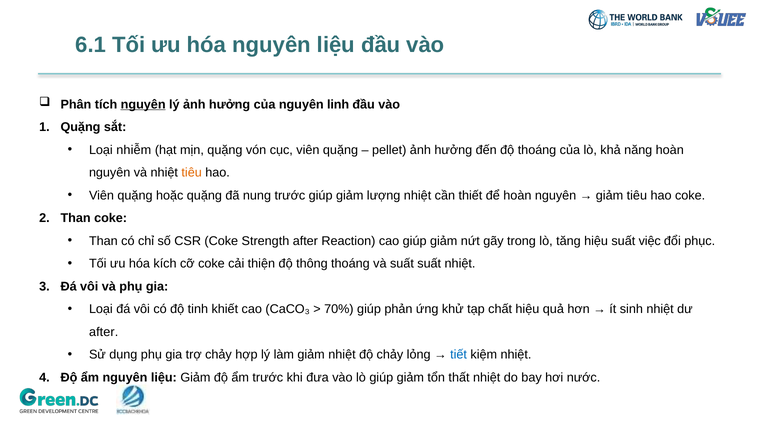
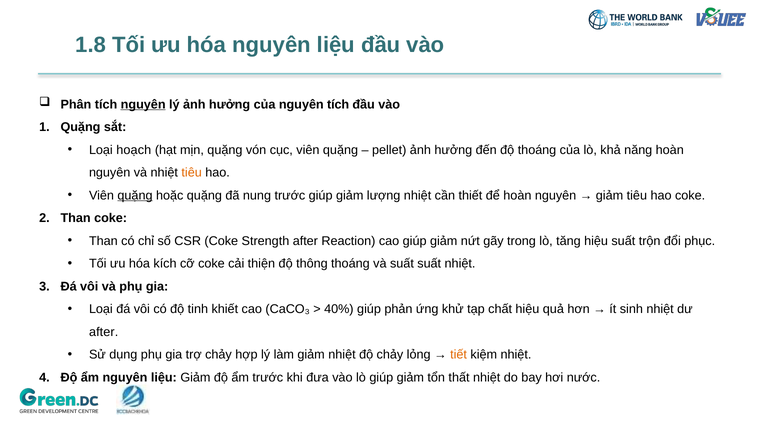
6.1: 6.1 -> 1.8 (91, 45)
nguyên linh: linh -> tích (338, 104)
nhiễm: nhiễm -> hoạch (134, 150)
quặng underline: none -> present (135, 195)
việc: việc -> trộn (650, 241)
70%: 70% -> 40% (339, 309)
tiết colour: blue -> orange (459, 355)
